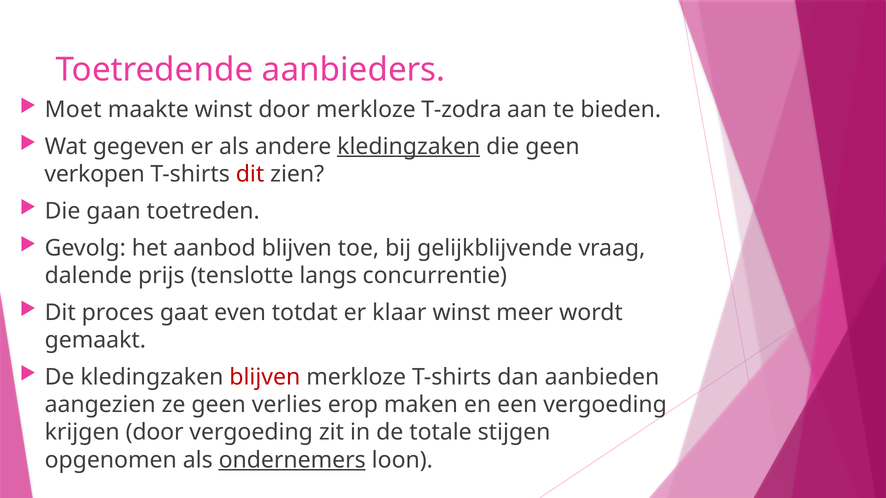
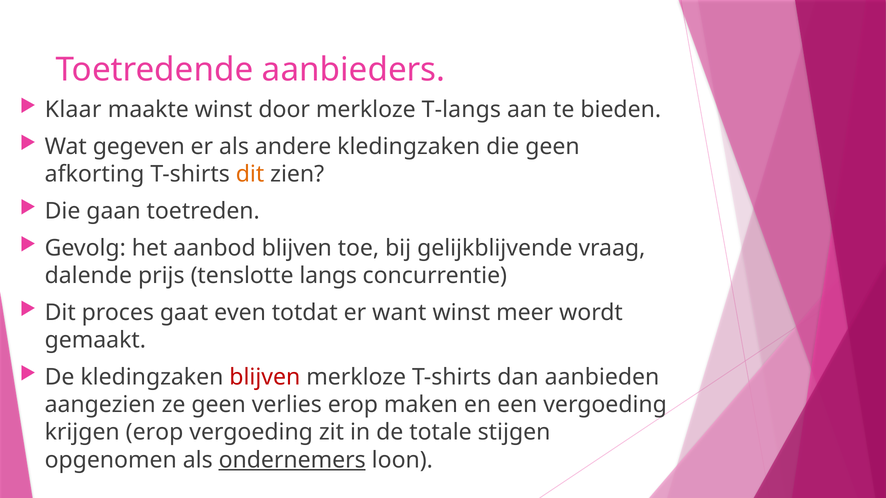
Moet: Moet -> Klaar (73, 110)
T-zodra: T-zodra -> T-langs (461, 110)
kledingzaken underline: present -> none (409, 147)
verkopen: verkopen -> afkorting (95, 174)
dit colour: red -> orange (250, 174)
klaar: klaar -> want (399, 313)
krijgen door: door -> erop (155, 433)
